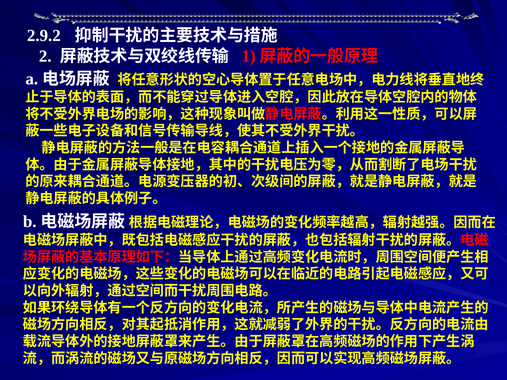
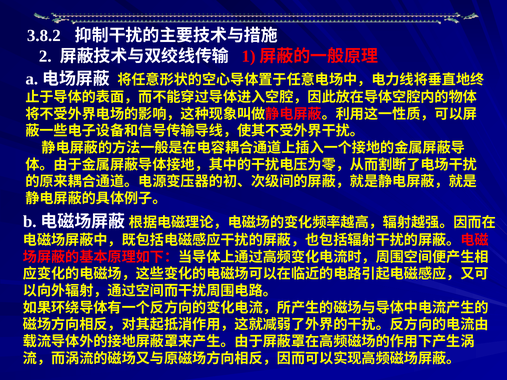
2.9.2: 2.9.2 -> 3.8.2 (44, 36)
